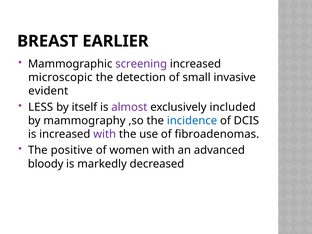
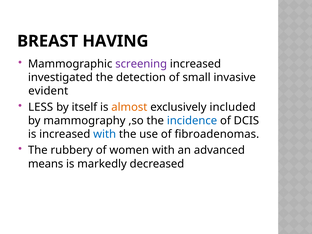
EARLIER: EARLIER -> HAVING (115, 41)
microscopic: microscopic -> investigated (60, 78)
almost colour: purple -> orange (129, 107)
with colour: purple -> blue (105, 134)
positive: positive -> rubbery (72, 150)
bloody: bloody -> means (46, 164)
